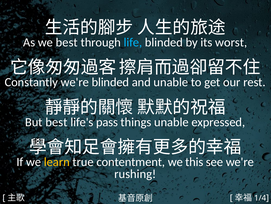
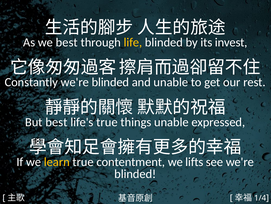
life colour: light blue -> yellow (133, 42)
worst: worst -> invest (231, 42)
life's pass: pass -> true (107, 122)
this: this -> lifts (194, 161)
rushing: rushing -> blinded (135, 173)
